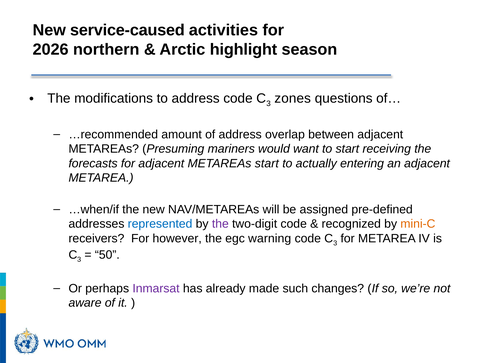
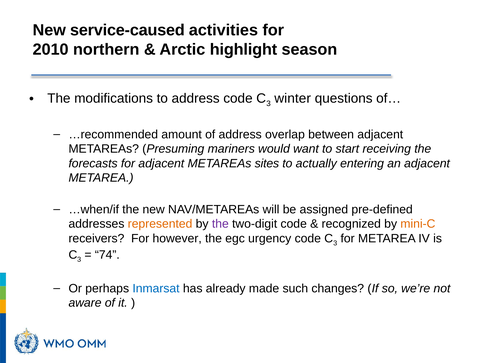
2026: 2026 -> 2010 (51, 50)
zones: zones -> winter (293, 99)
METAREAs start: start -> sites (267, 164)
represented colour: blue -> orange (160, 224)
warning: warning -> urgency (270, 239)
50: 50 -> 74 (107, 256)
Inmarsat colour: purple -> blue (156, 289)
